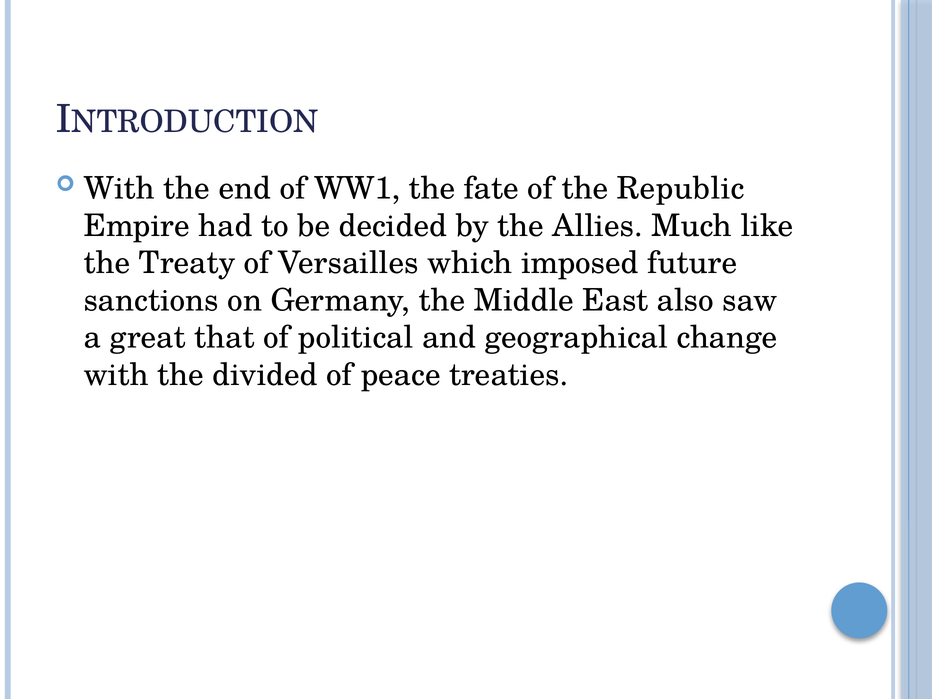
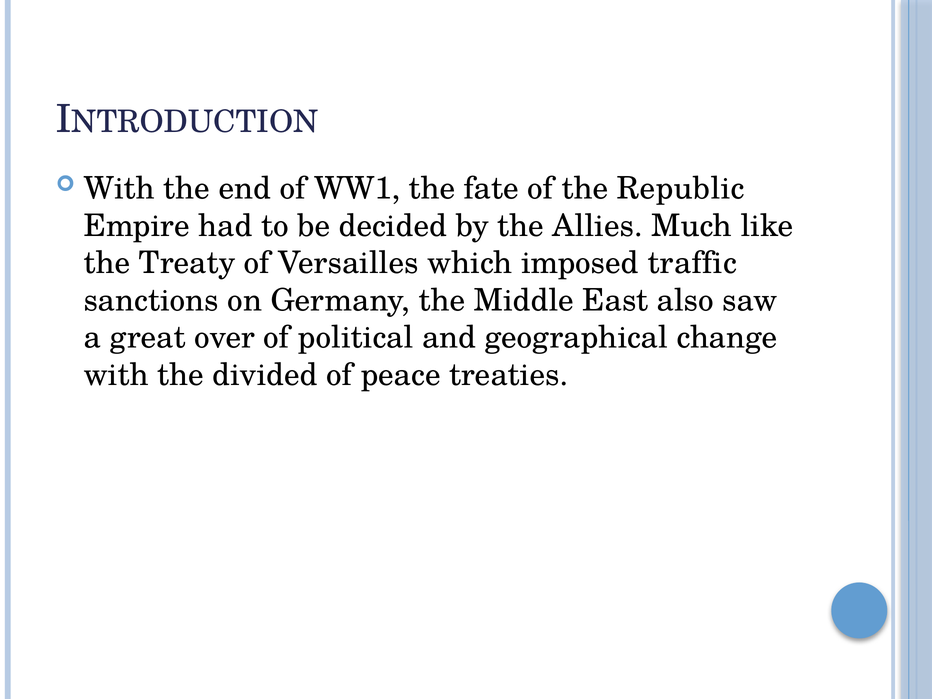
future: future -> traffic (692, 263)
that: that -> over (225, 338)
